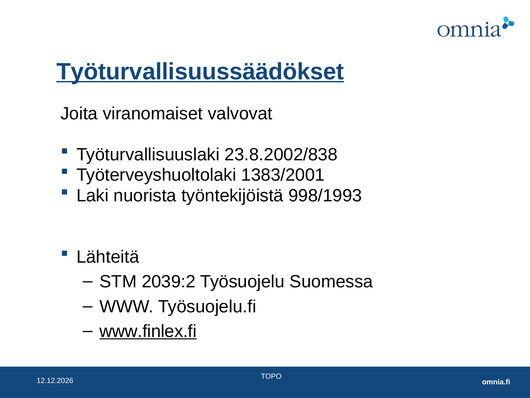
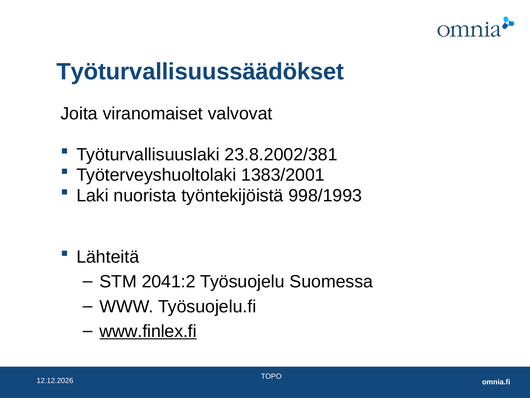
Työturvallisuussäädökset underline: present -> none (200, 72)
23.8.2002/838: 23.8.2002/838 -> 23.8.2002/381 (281, 154)
2039:2: 2039:2 -> 2041:2 (169, 281)
